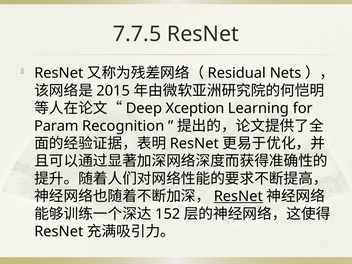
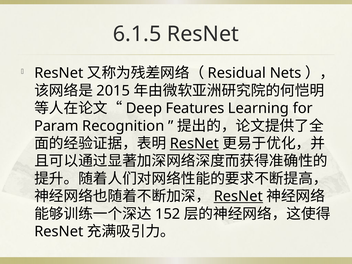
7.7.5: 7.7.5 -> 6.1.5 (137, 34)
Xception: Xception -> Features (195, 108)
ResNet underline: none -> present (194, 144)
